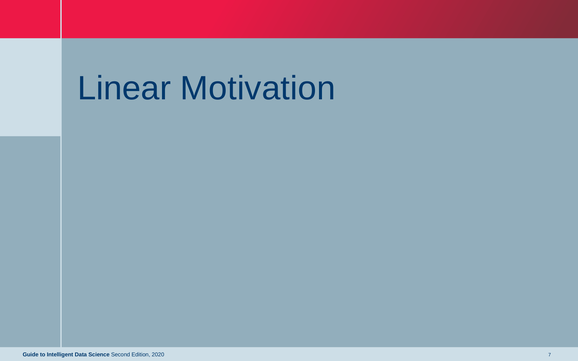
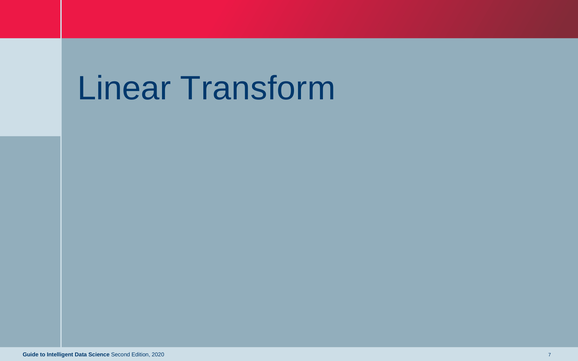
Motivation: Motivation -> Transform (258, 89)
